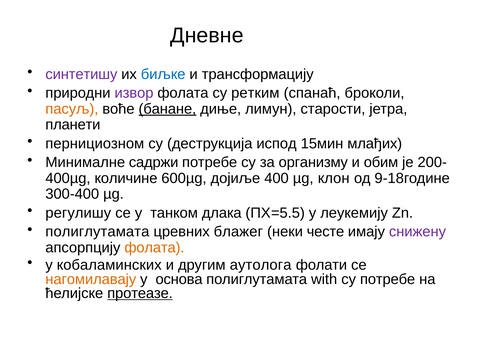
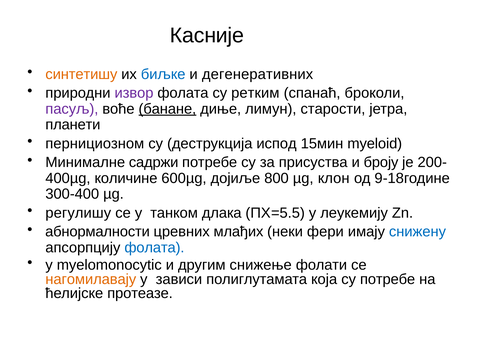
Дневнe: Дневнe -> Касније (207, 35)
синтетишу colour: purple -> orange (81, 74)
трансформацију: трансформацију -> дегенеративних (258, 74)
пасуљ colour: orange -> purple (72, 109)
млађих: млађих -> myeloid (375, 143)
организму: организму -> присуства (313, 162)
обим: обим -> броју (381, 162)
400: 400 -> 800 (277, 178)
полиглутамата: полиглутамата -> абнормалности (98, 232)
блажег: блажег -> млађих (238, 232)
честе: честе -> фери (325, 232)
снижену colour: purple -> blue (417, 232)
фолата colour: orange -> blue (154, 247)
кобаламинских: кобаламинских -> myelomonocytic (109, 265)
аутолога: аутолога -> снижeњe (261, 265)
основа: основа -> зависи (179, 279)
with: with -> која (324, 279)
протеазе underline: present -> none (140, 293)
